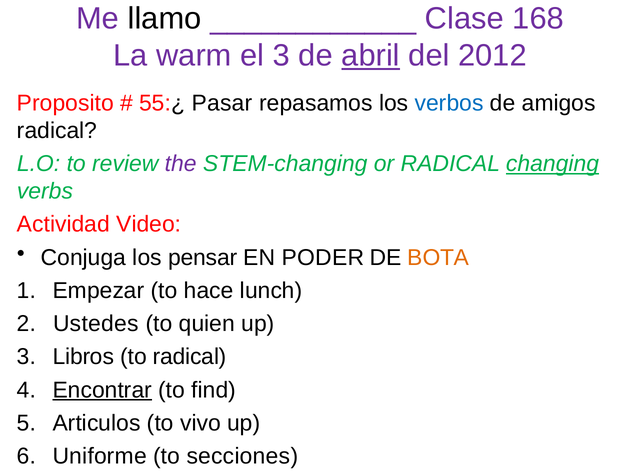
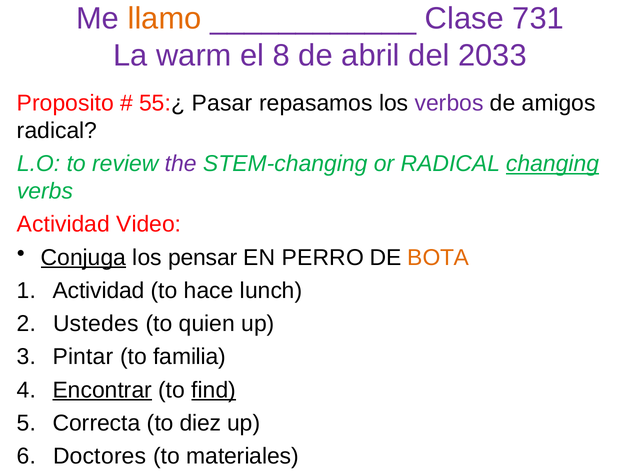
llamo colour: black -> orange (165, 19)
168: 168 -> 731 (538, 19)
el 3: 3 -> 8 (281, 56)
abril underline: present -> none (371, 56)
2012: 2012 -> 2033 (492, 56)
verbos colour: blue -> purple (449, 103)
Conjuga underline: none -> present (83, 258)
PODER: PODER -> PERRO (323, 258)
Empezar: Empezar -> Actividad (99, 291)
Libros: Libros -> Pintar (83, 357)
to radical: radical -> familia (190, 357)
find underline: none -> present (214, 390)
Articulos: Articulos -> Correcta (97, 423)
vivo: vivo -> diez (201, 423)
Uniforme: Uniforme -> Doctores (100, 457)
secciones: secciones -> materiales (243, 457)
